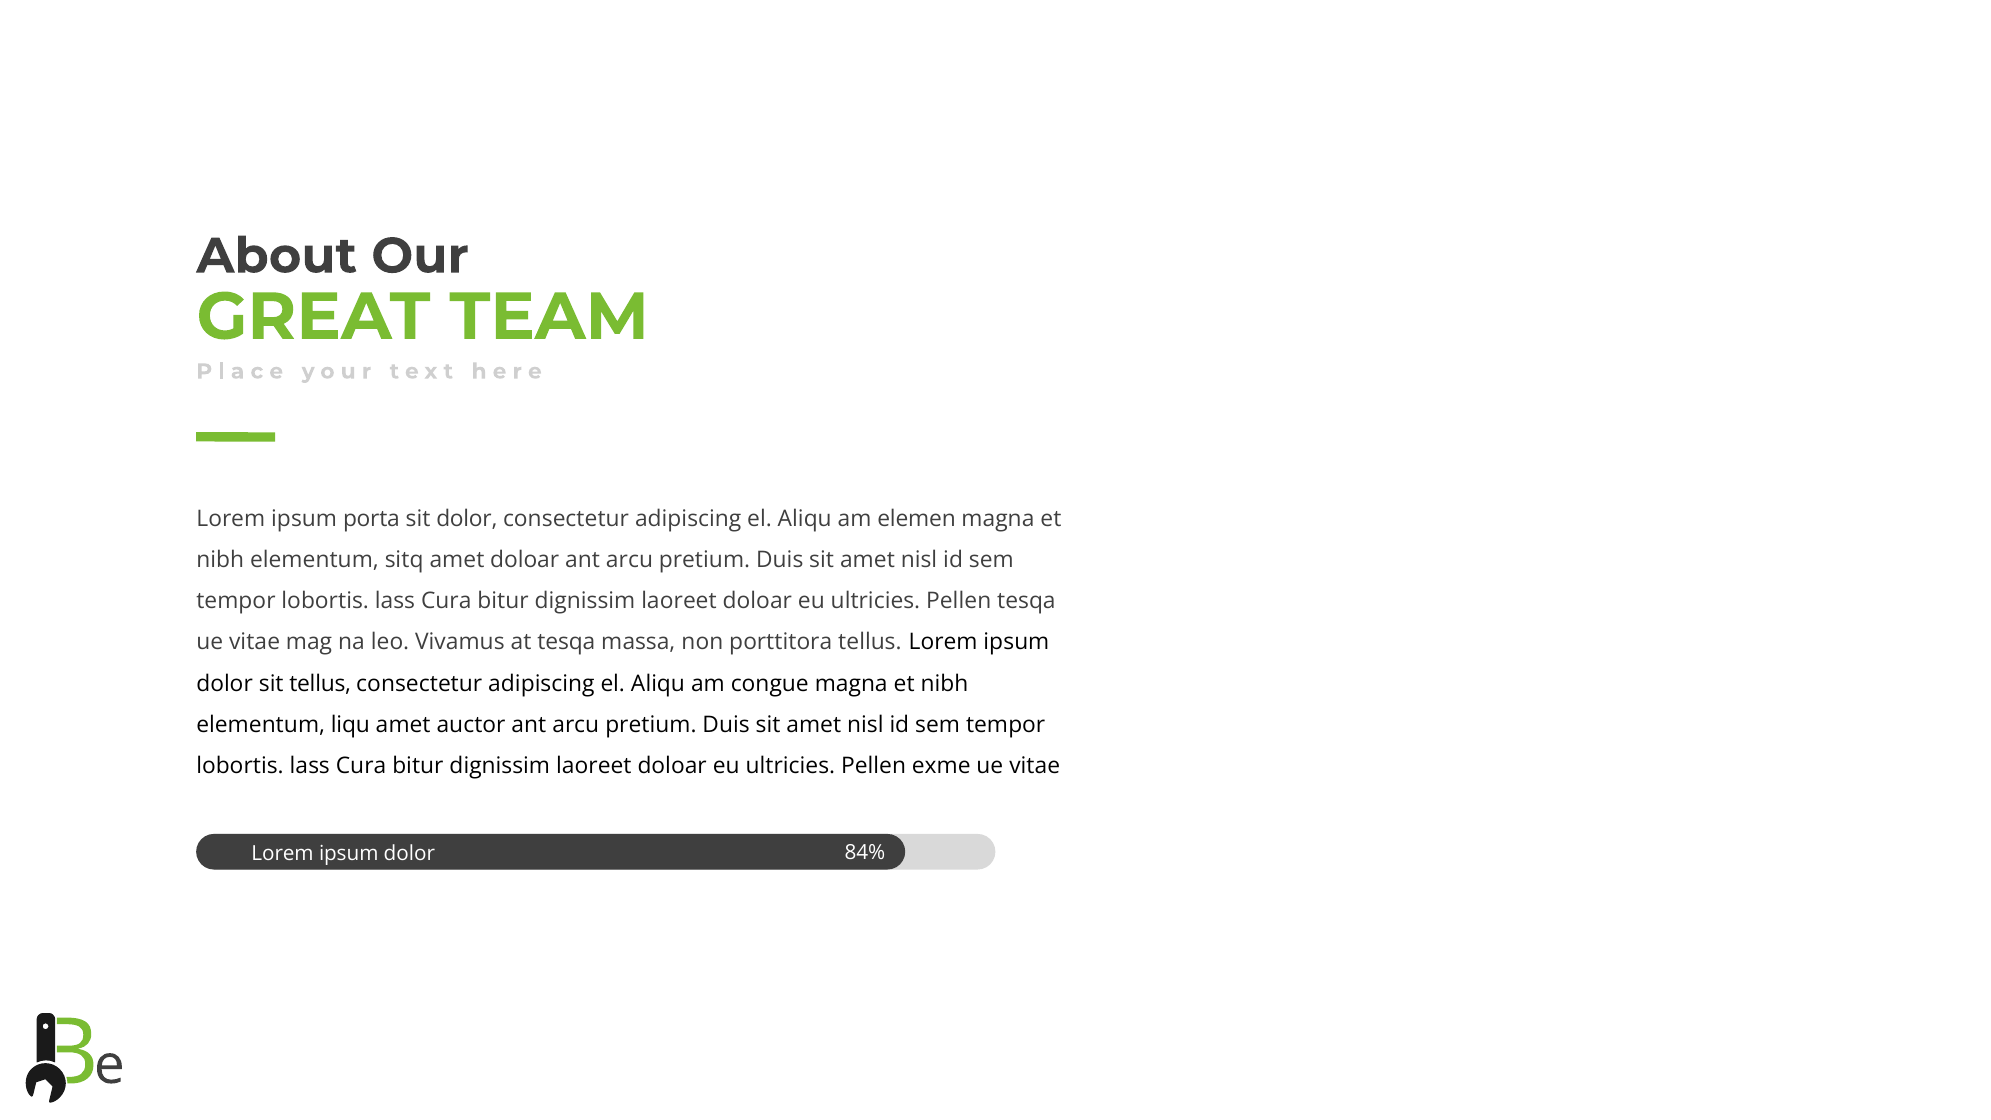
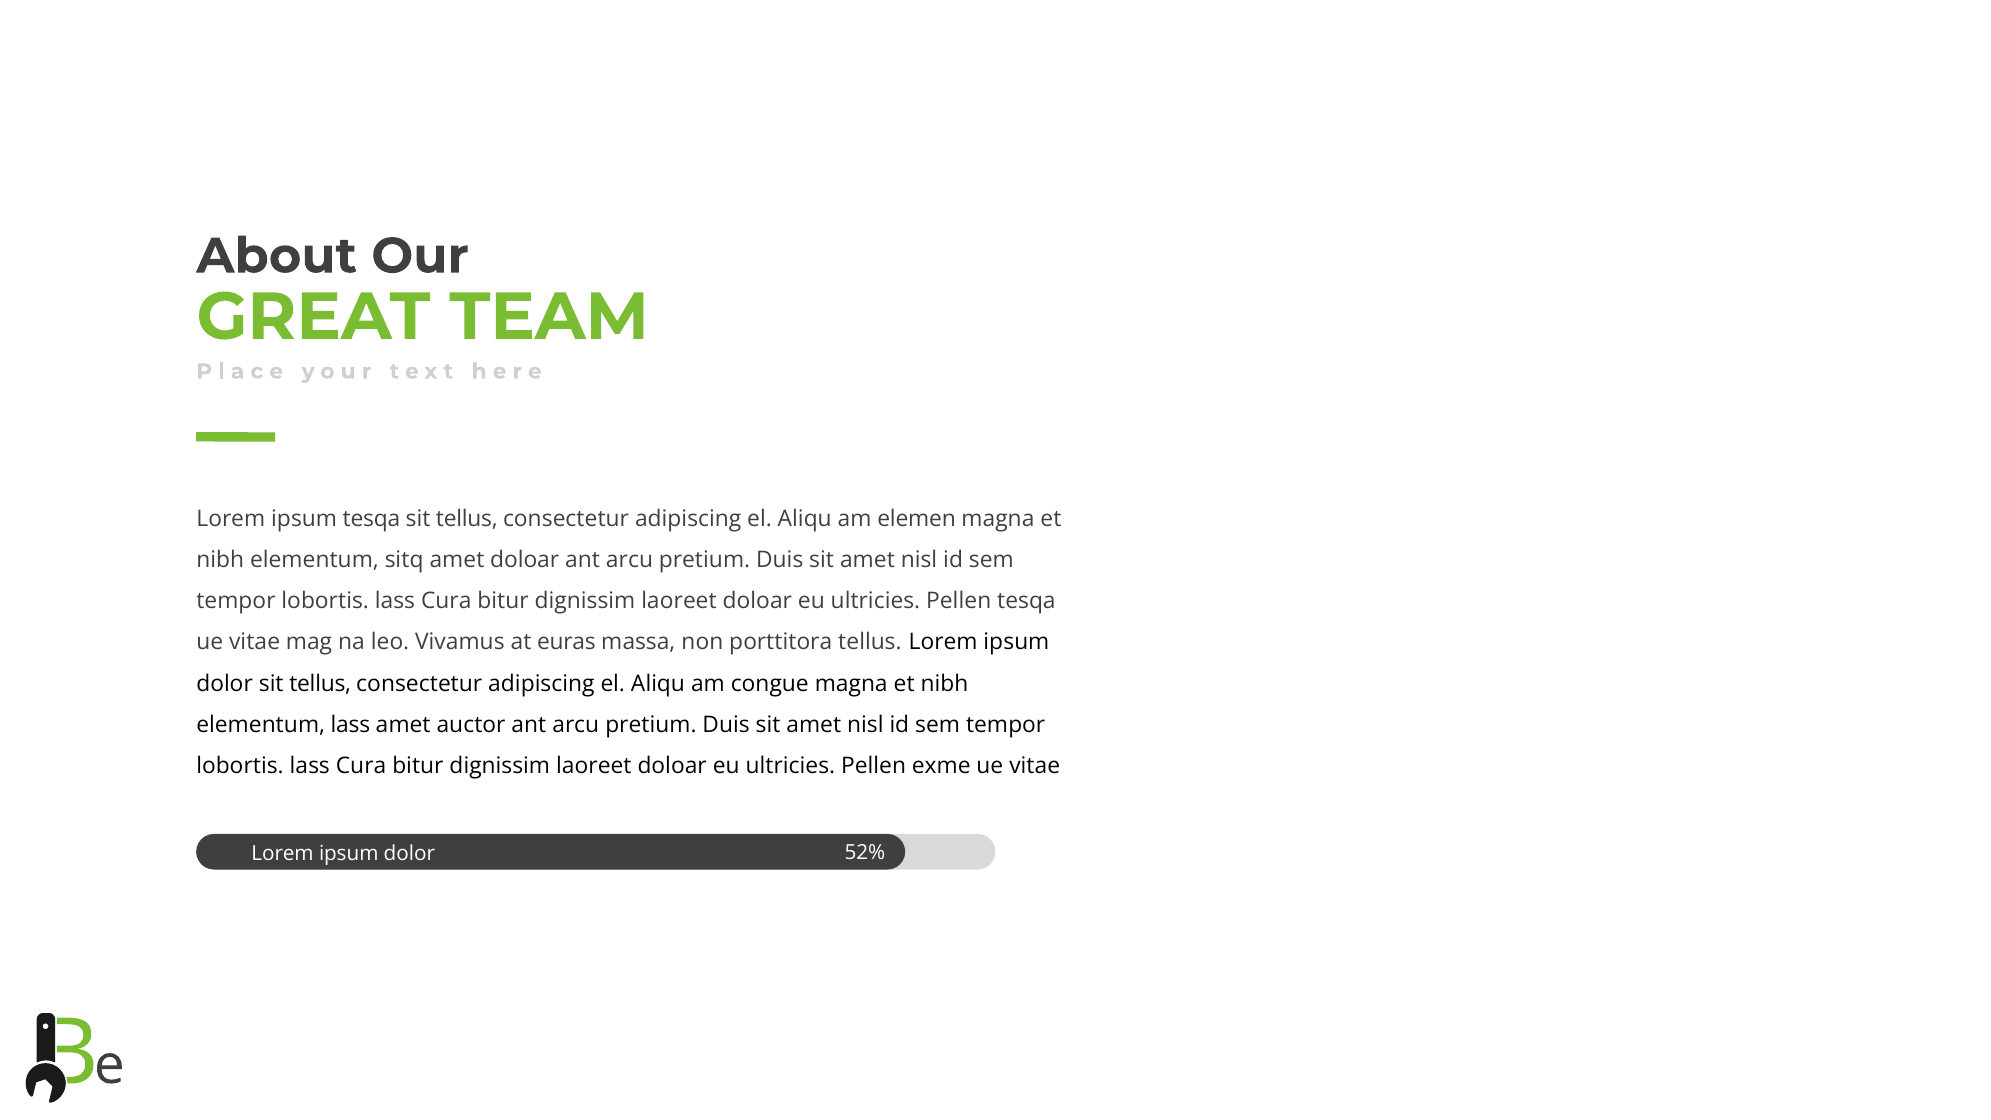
ipsum porta: porta -> tesqa (371, 519)
dolor: dolor -> tellus (467, 519)
at tesqa: tesqa -> euras (566, 642)
elementum liqu: liqu -> lass (350, 725)
84%: 84% -> 52% (865, 853)
